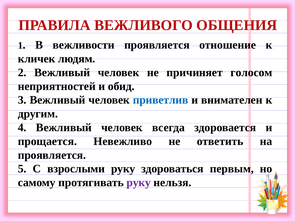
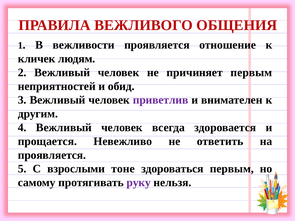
причиняет голосом: голосом -> первым (251, 73)
приветлив colour: blue -> purple (161, 100)
взрослыми руку: руку -> тоне (123, 169)
